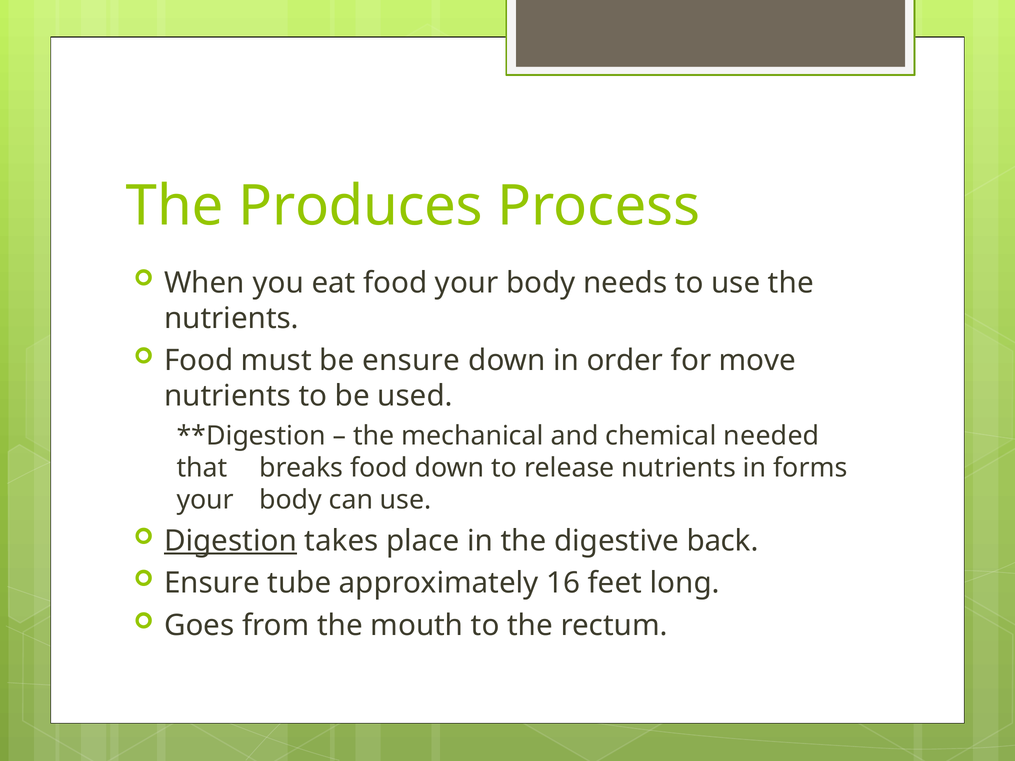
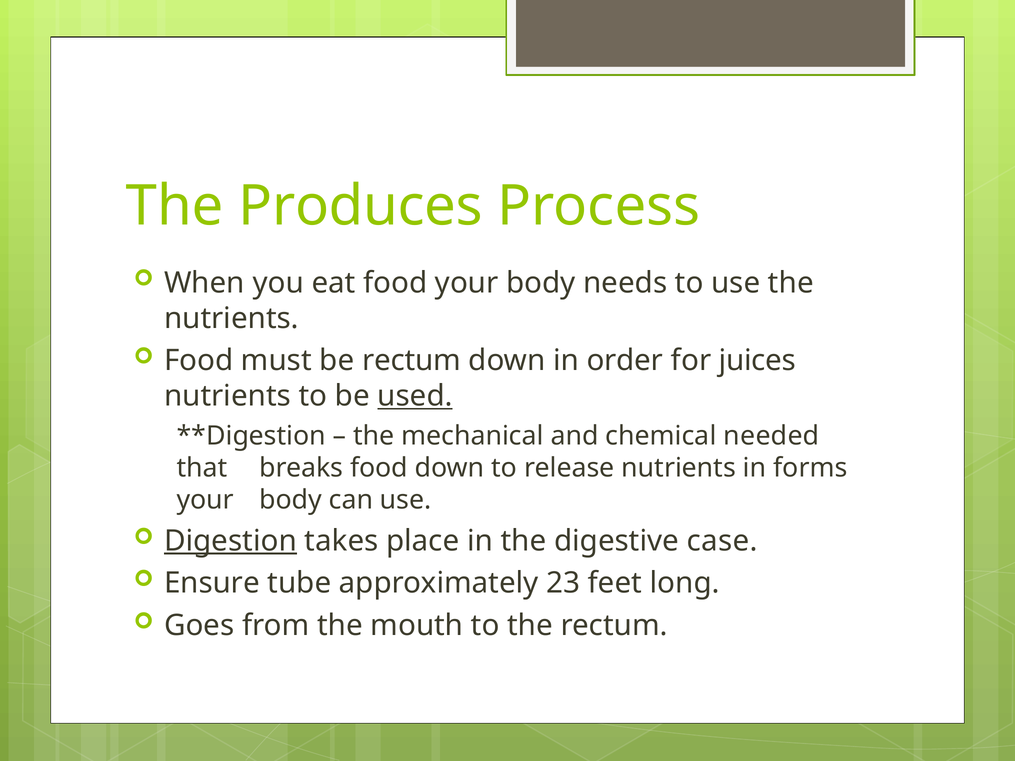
be ensure: ensure -> rectum (411, 361)
move: move -> juices (757, 361)
used underline: none -> present (415, 396)
back: back -> case (722, 541)
16: 16 -> 23 (563, 583)
